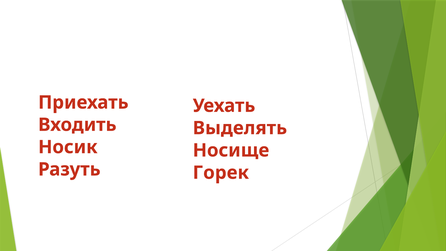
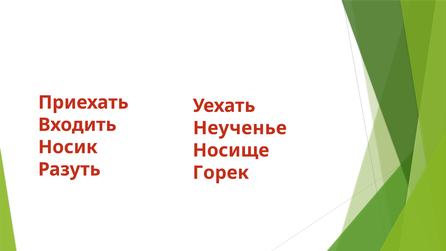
Выделять: Выделять -> Неученье (240, 128)
